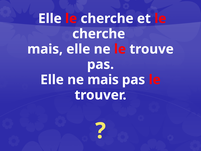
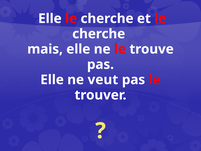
ne mais: mais -> veut (103, 80)
